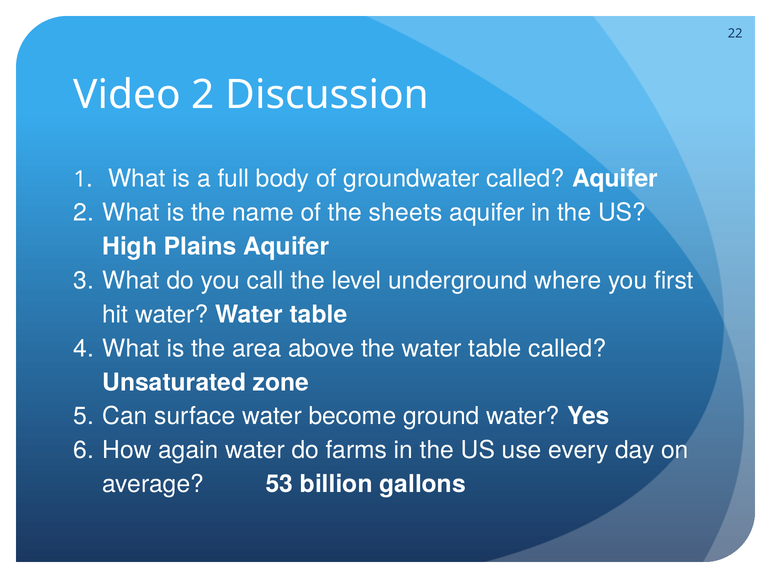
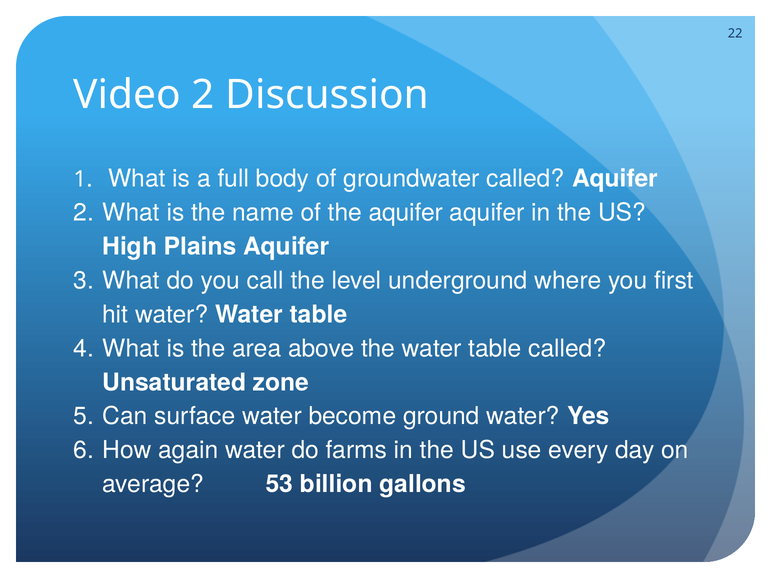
the sheets: sheets -> aquifer (406, 213)
